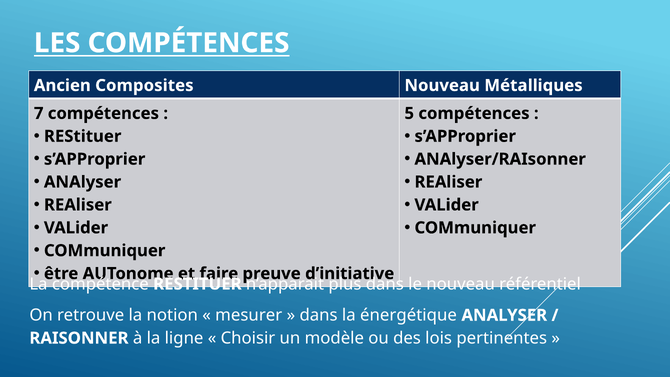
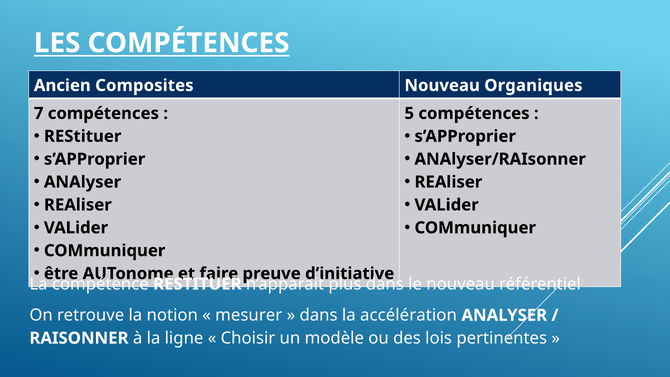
Métalliques: Métalliques -> Organiques (533, 85)
énergétique: énergétique -> accélération (408, 315)
